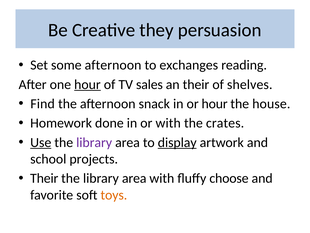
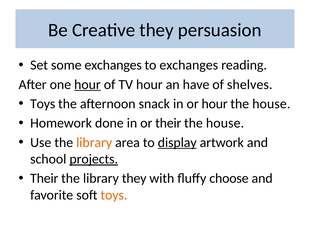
some afternoon: afternoon -> exchanges (113, 65)
TV sales: sales -> hour (149, 84)
an their: their -> have (196, 84)
Find: Find -> Toys (43, 104)
or with: with -> their (168, 123)
crates: crates -> house (225, 123)
Use underline: present -> none (41, 142)
library colour: purple -> orange (94, 142)
projects underline: none -> present (94, 159)
area: area -> they (134, 178)
